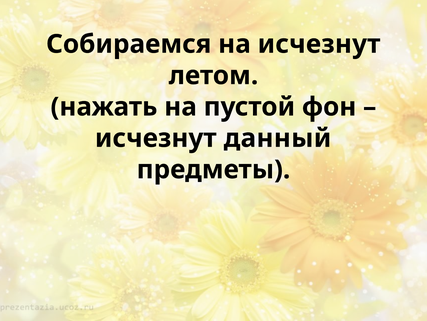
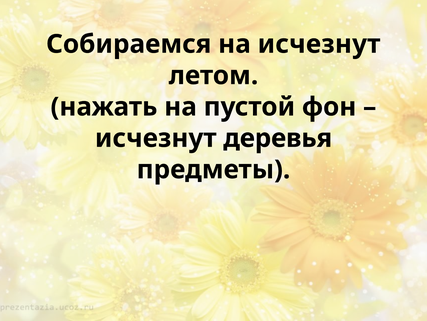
данный: данный -> деревья (278, 138)
